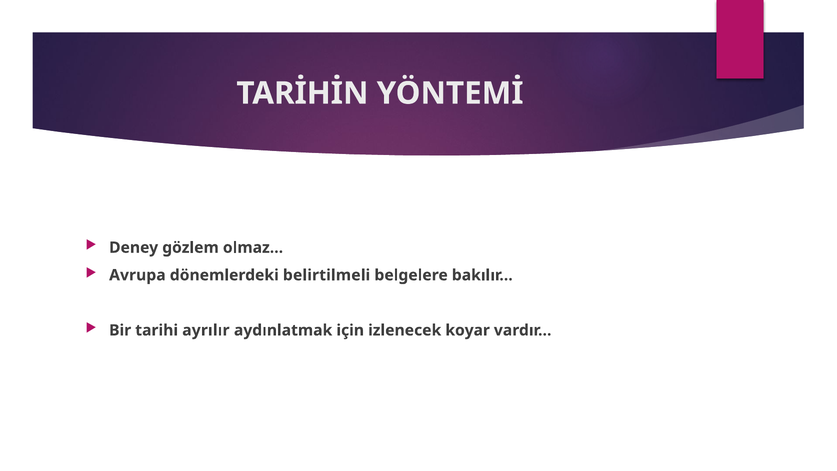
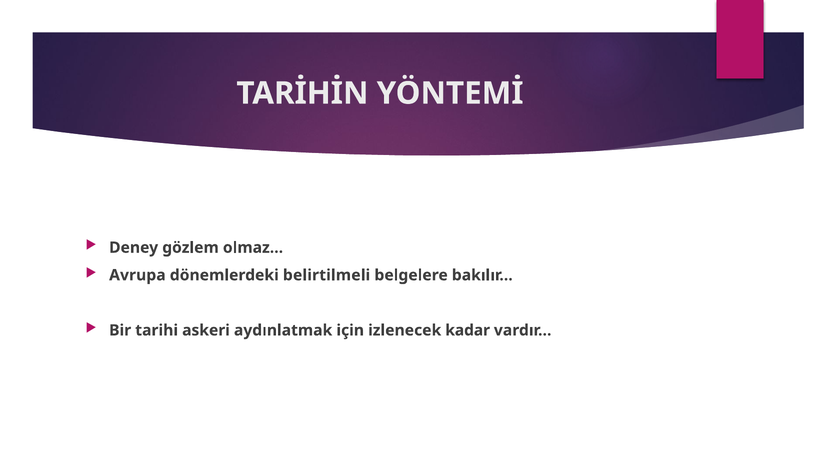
ayrılır: ayrılır -> askeri (206, 330)
koyar: koyar -> kadar (468, 330)
